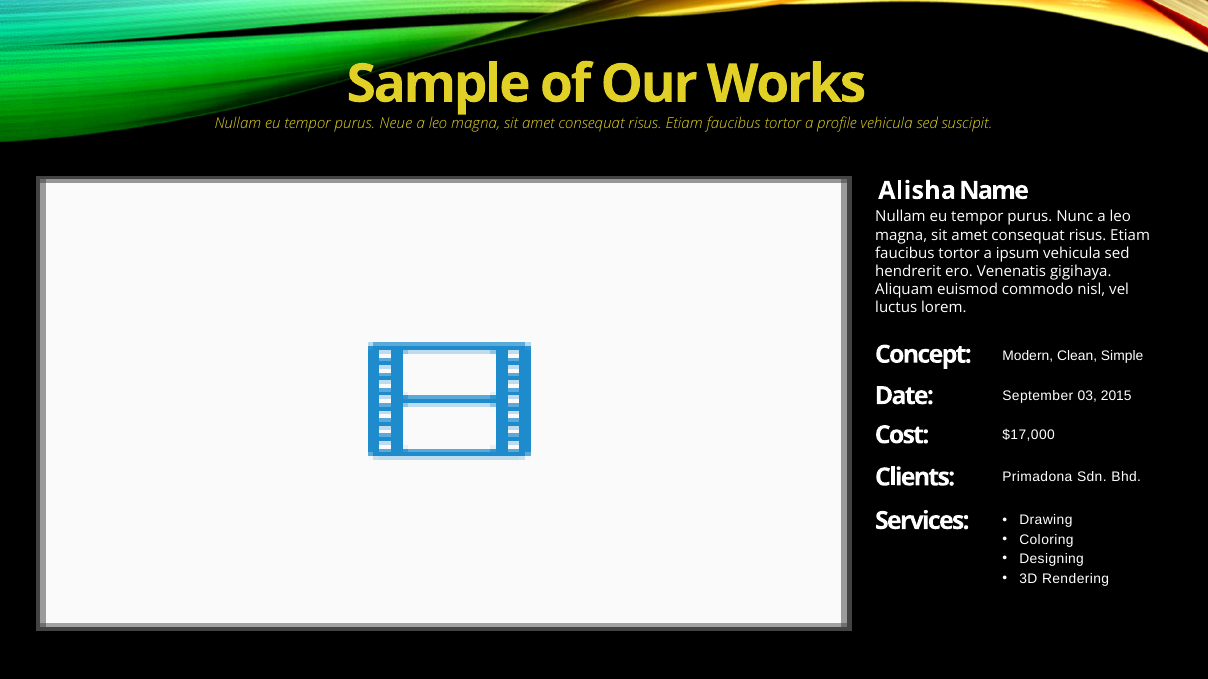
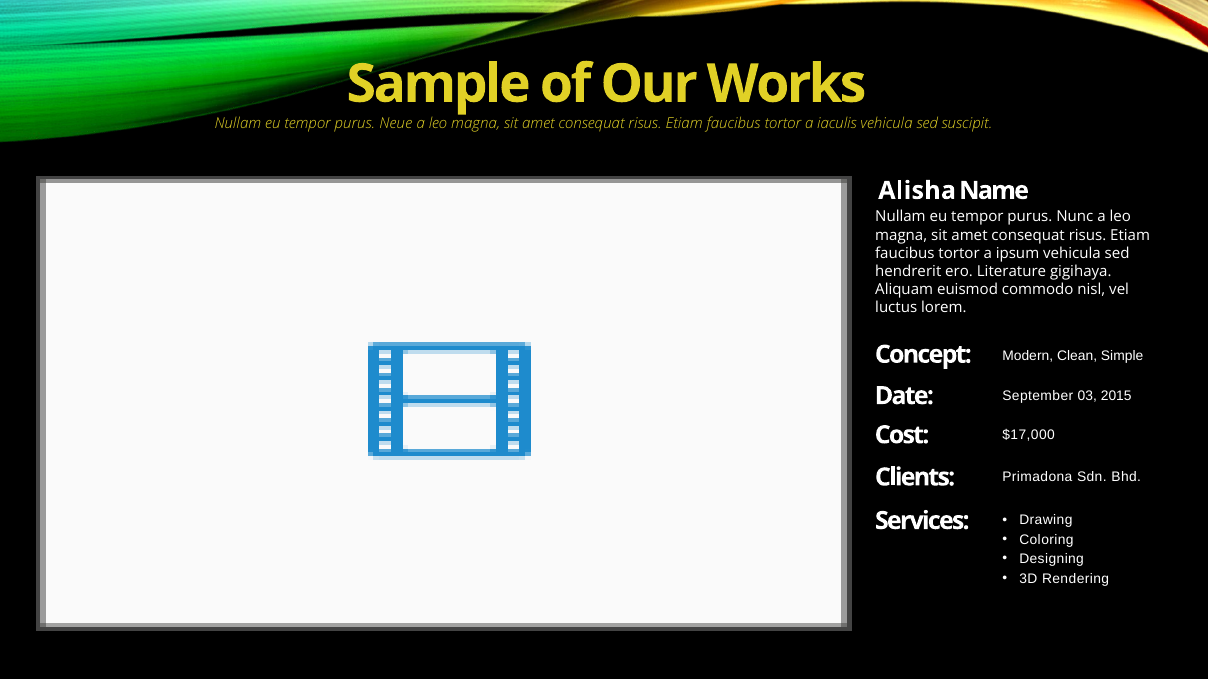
profile: profile -> iaculis (837, 123)
Venenatis: Venenatis -> Literature (1011, 271)
